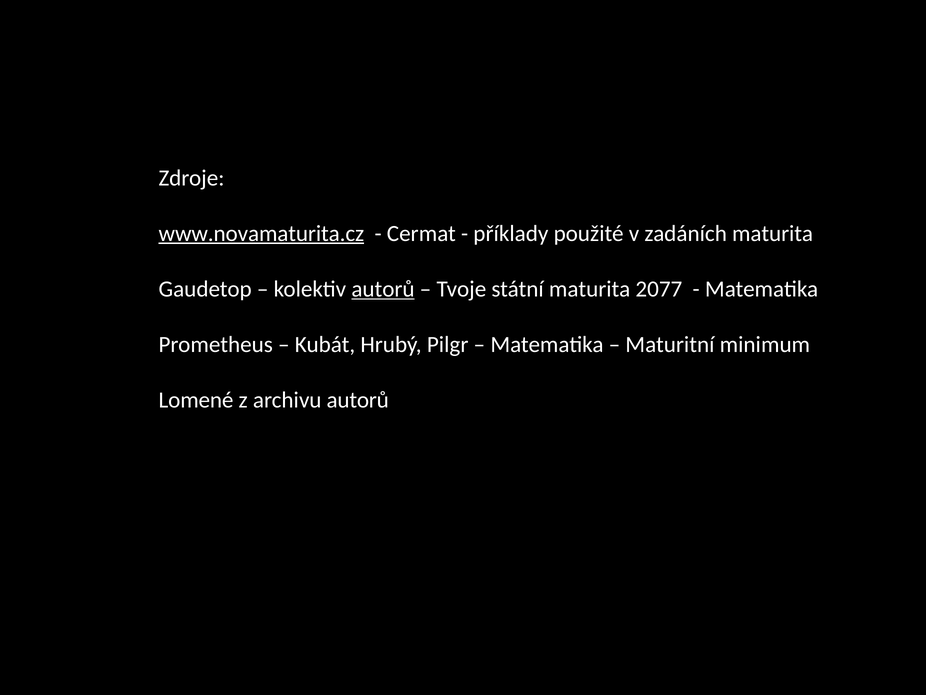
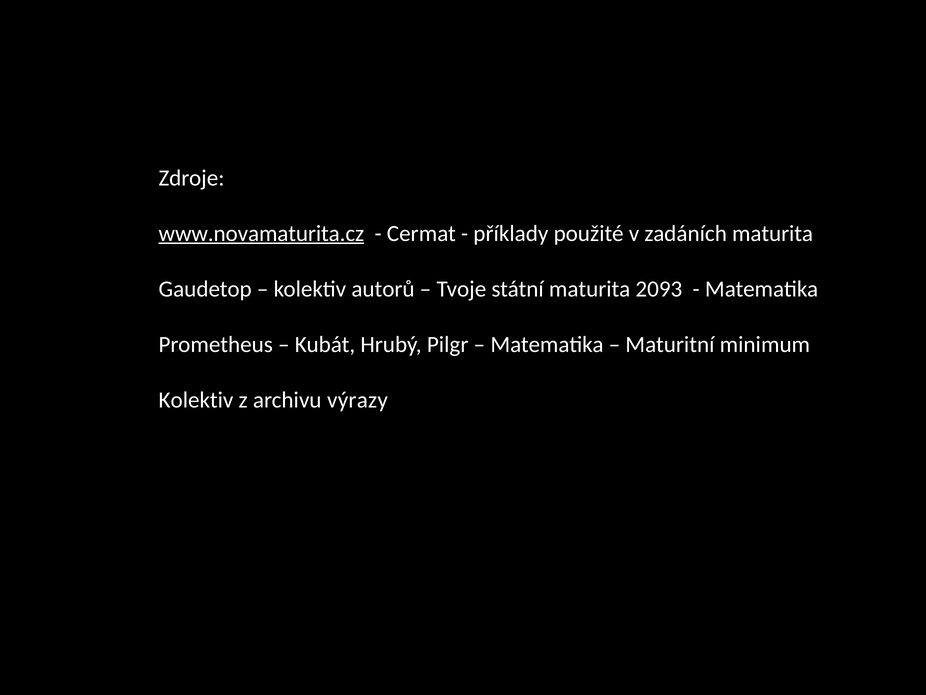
autorů underline: present -> none (383, 289)
2077: 2077 -> 2093 (659, 289)
Lomené: Lomené -> Kolektiv (196, 400)
archivu autorů: autorů -> výrazy (358, 400)
